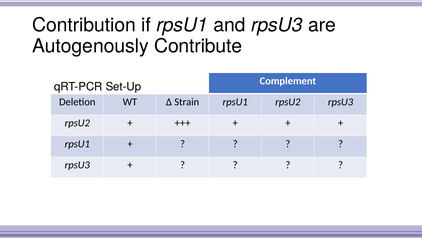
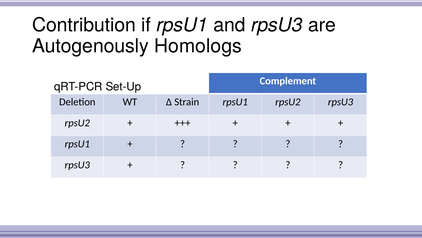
Contribute: Contribute -> Homologs (198, 46)
